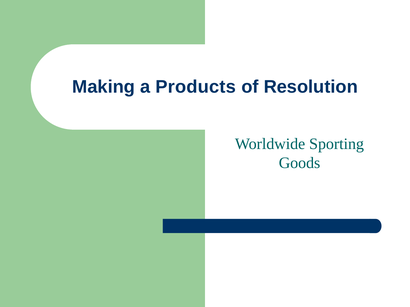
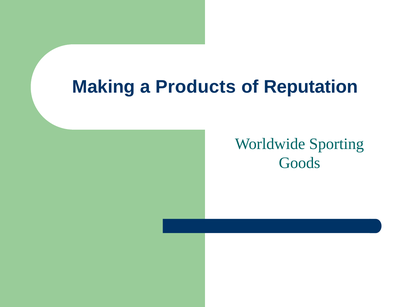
Resolution: Resolution -> Reputation (311, 87)
